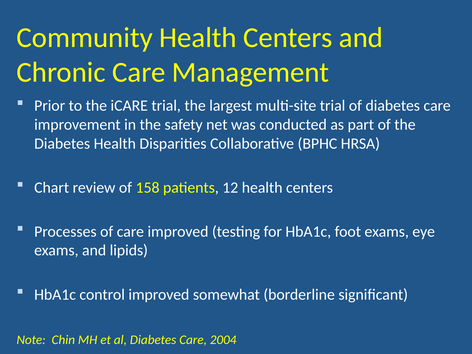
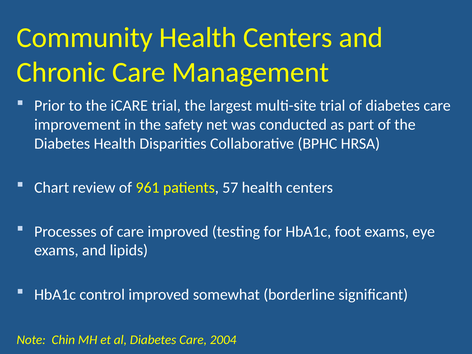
158: 158 -> 961 (148, 188)
12: 12 -> 57 (230, 188)
